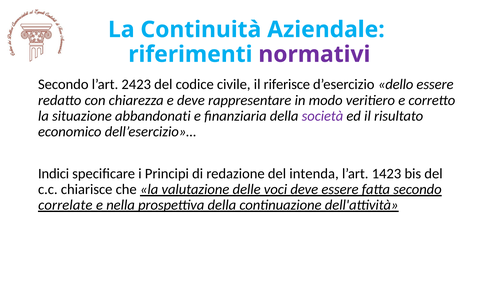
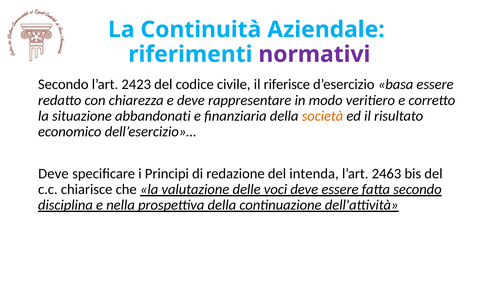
dello: dello -> basa (396, 84)
società colour: purple -> orange (322, 116)
Indici: Indici -> Deve (53, 173)
1423: 1423 -> 2463 (387, 173)
correlate: correlate -> disciplina (65, 205)
